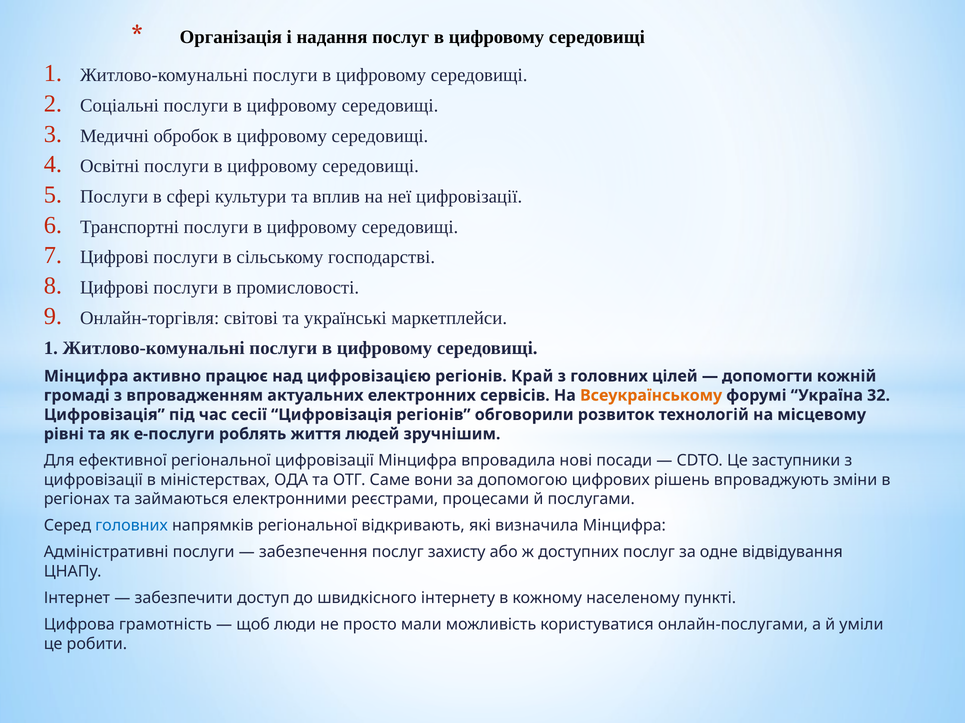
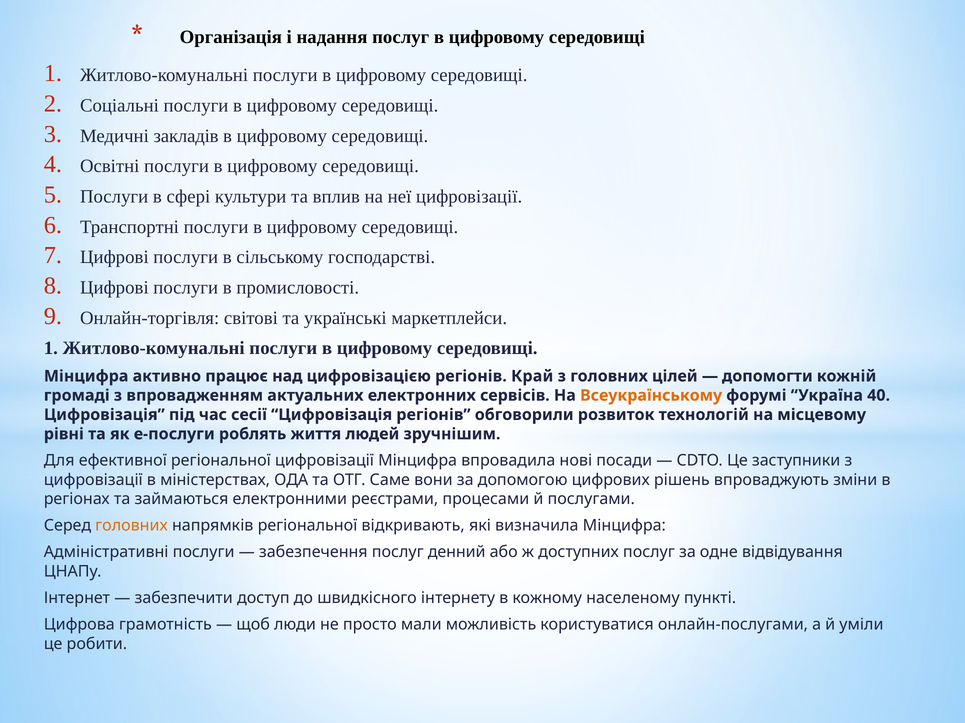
обробок: обробок -> закладів (186, 136)
32: 32 -> 40 (879, 396)
головних colour: blue -> orange (131, 526)
захисту: захисту -> денний (457, 553)
